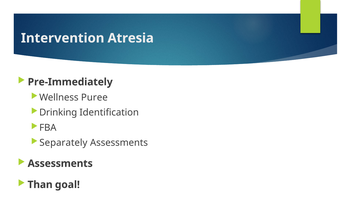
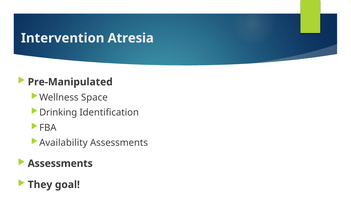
Pre-Immediately: Pre-Immediately -> Pre-Manipulated (70, 82)
Puree: Puree -> Space (94, 97)
Separately: Separately -> Availability (63, 142)
Than: Than -> They (40, 184)
